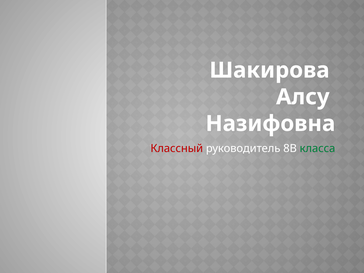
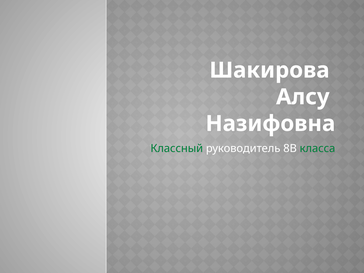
Классный colour: red -> green (177, 148)
